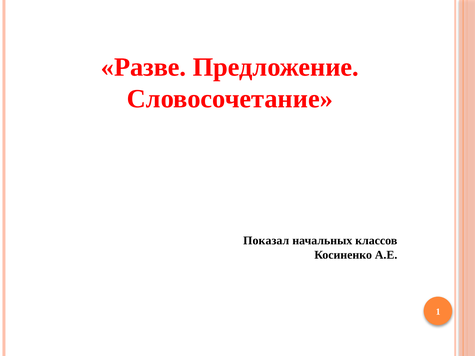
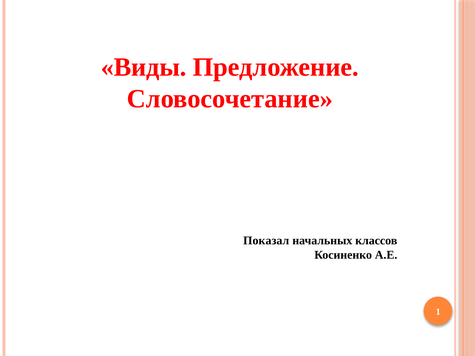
Разве: Разве -> Виды (144, 67)
